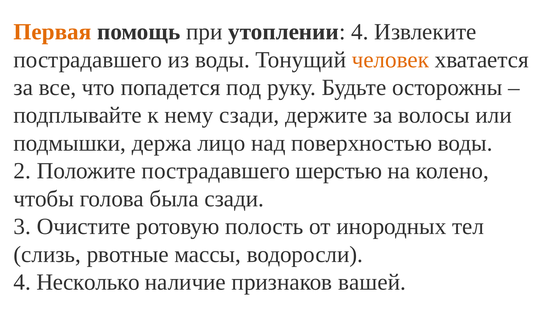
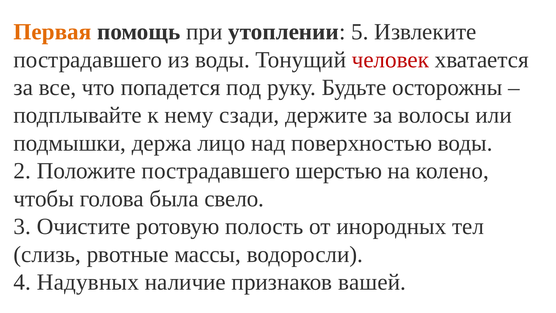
утоплении 4: 4 -> 5 (360, 32)
человек colour: orange -> red (390, 60)
была сзади: сзади -> свело (234, 199)
Несколько: Несколько -> Надувных (88, 282)
